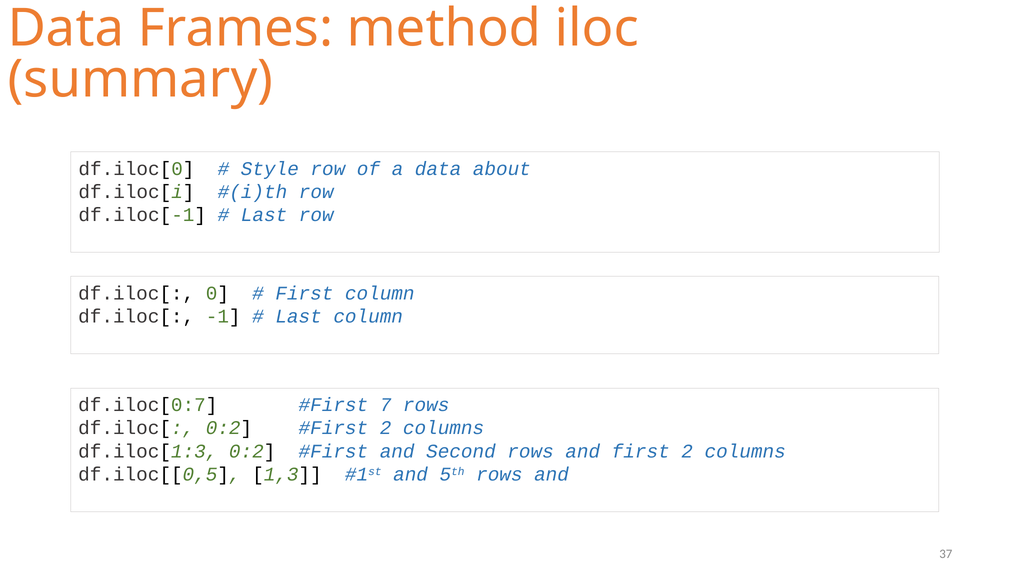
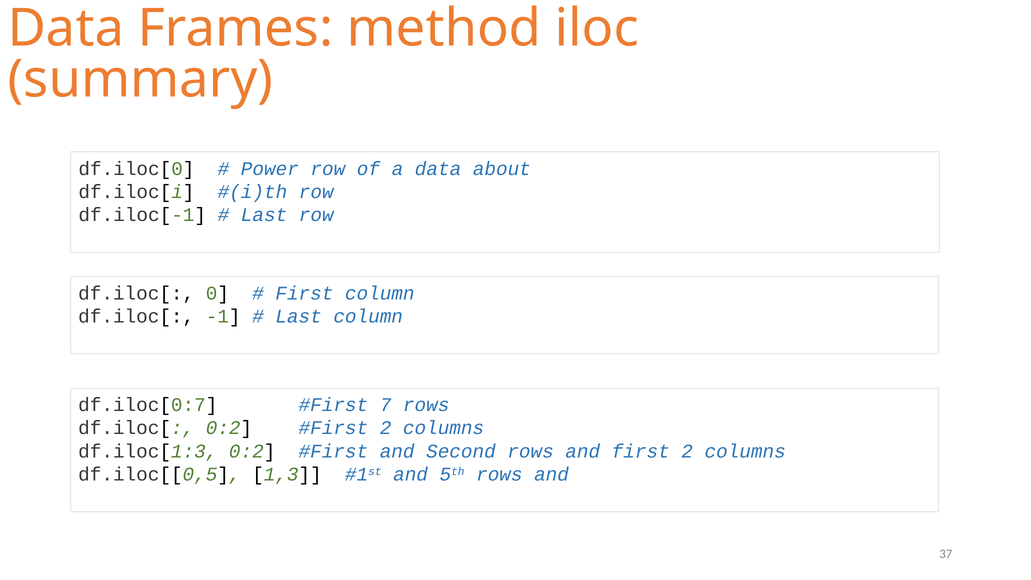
Style: Style -> Power (270, 169)
